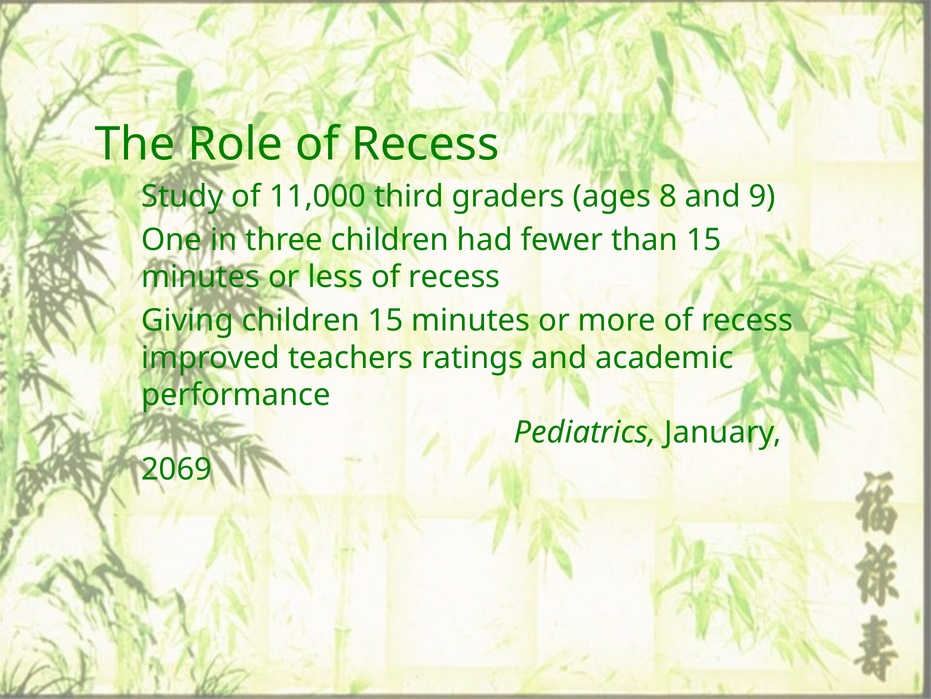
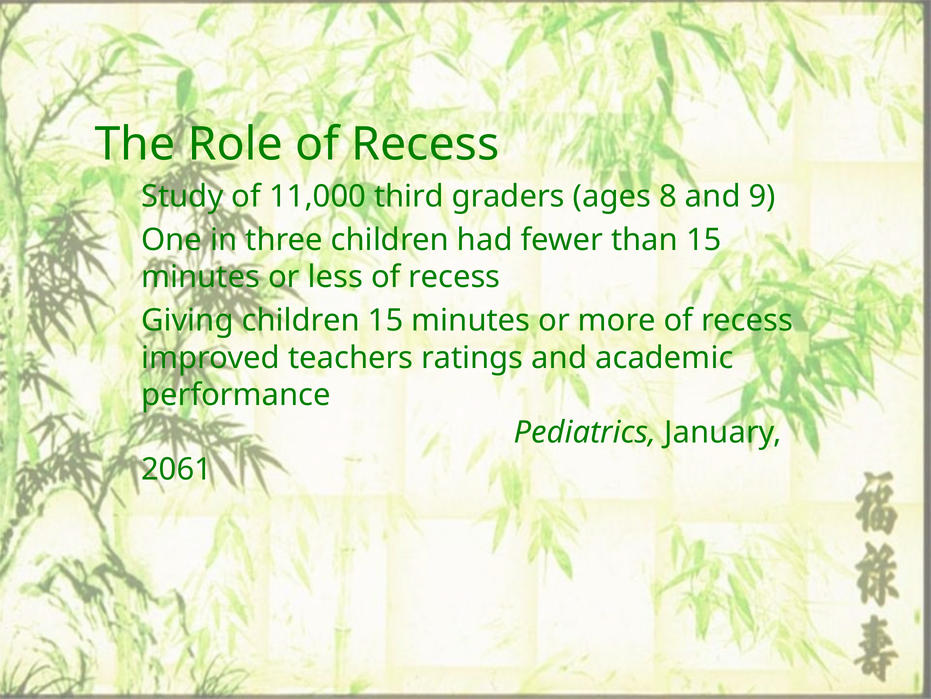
2069: 2069 -> 2061 (177, 469)
